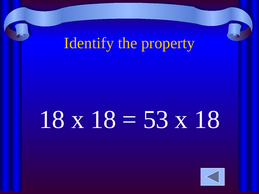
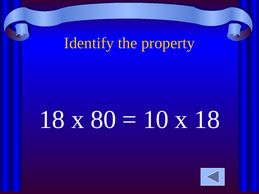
18 x 18: 18 -> 80 (103, 120)
53: 53 -> 10 (156, 120)
